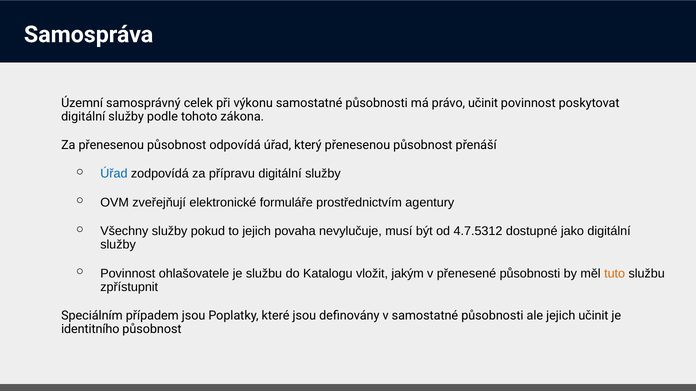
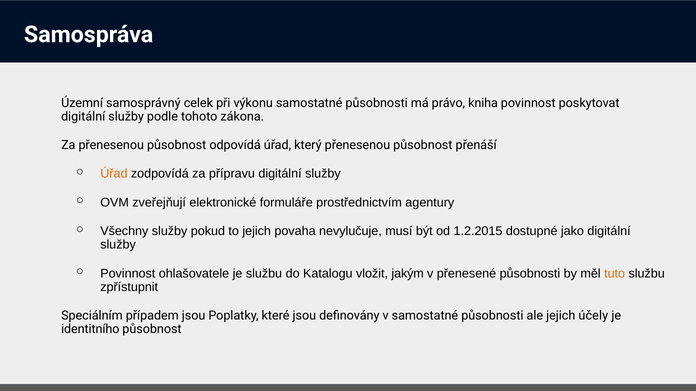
právo učinit: učinit -> kniha (483, 103)
Úřad colour: blue -> orange (114, 174)
4.7.5312: 4.7.5312 -> 1.2.2015 (478, 231)
jejich učinit: učinit -> účely (593, 316)
